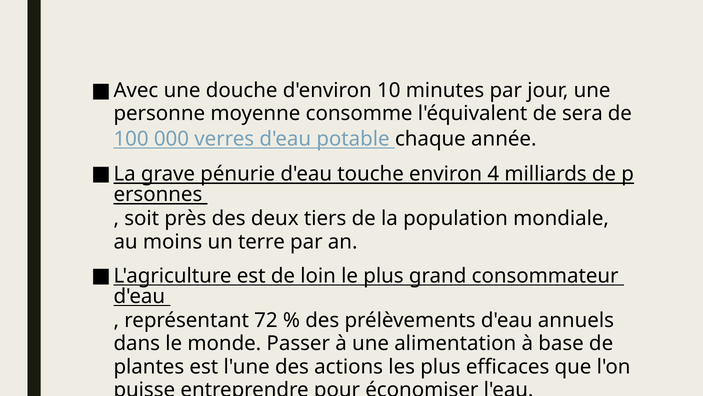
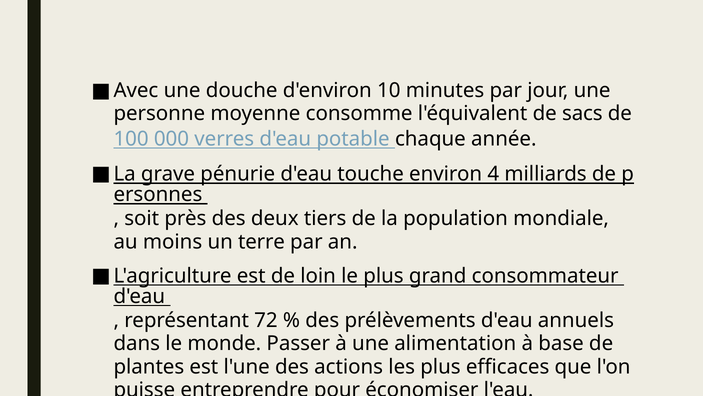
sera: sera -> sacs (582, 113)
